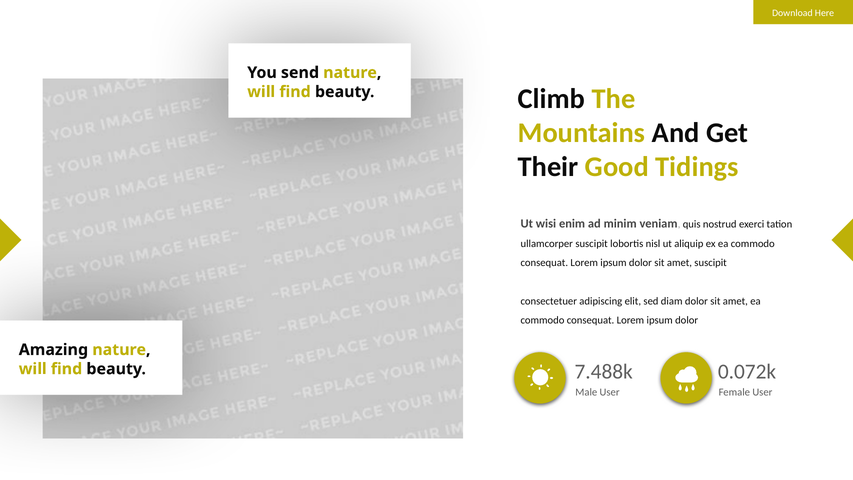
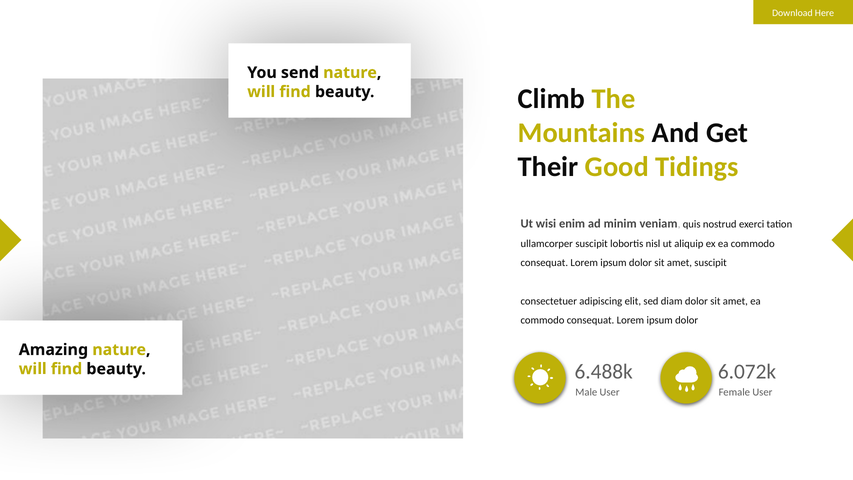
7.488k: 7.488k -> 6.488k (604, 371)
0.072k: 0.072k -> 6.072k (747, 371)
